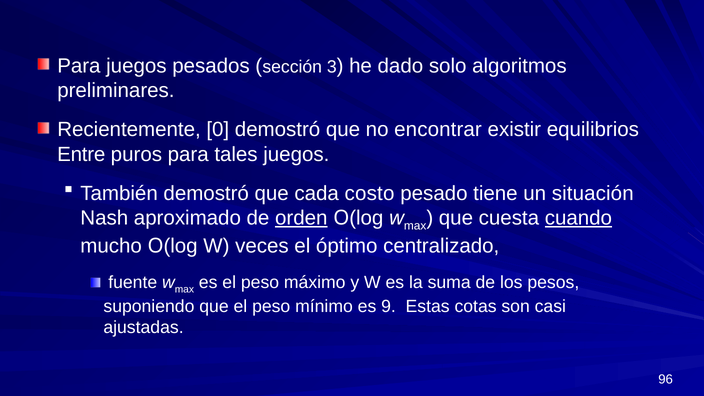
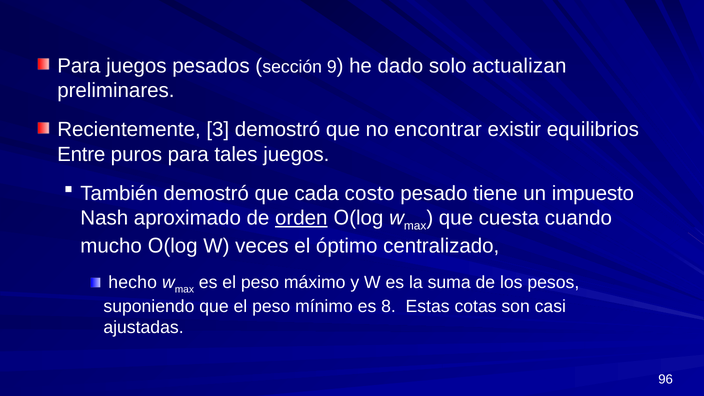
3: 3 -> 9 (332, 67)
algoritmos: algoritmos -> actualizan (519, 66)
0: 0 -> 3 (218, 130)
situación: situación -> impuesto (593, 193)
cuando underline: present -> none (578, 218)
fuente: fuente -> hecho (133, 283)
9: 9 -> 8 (389, 307)
